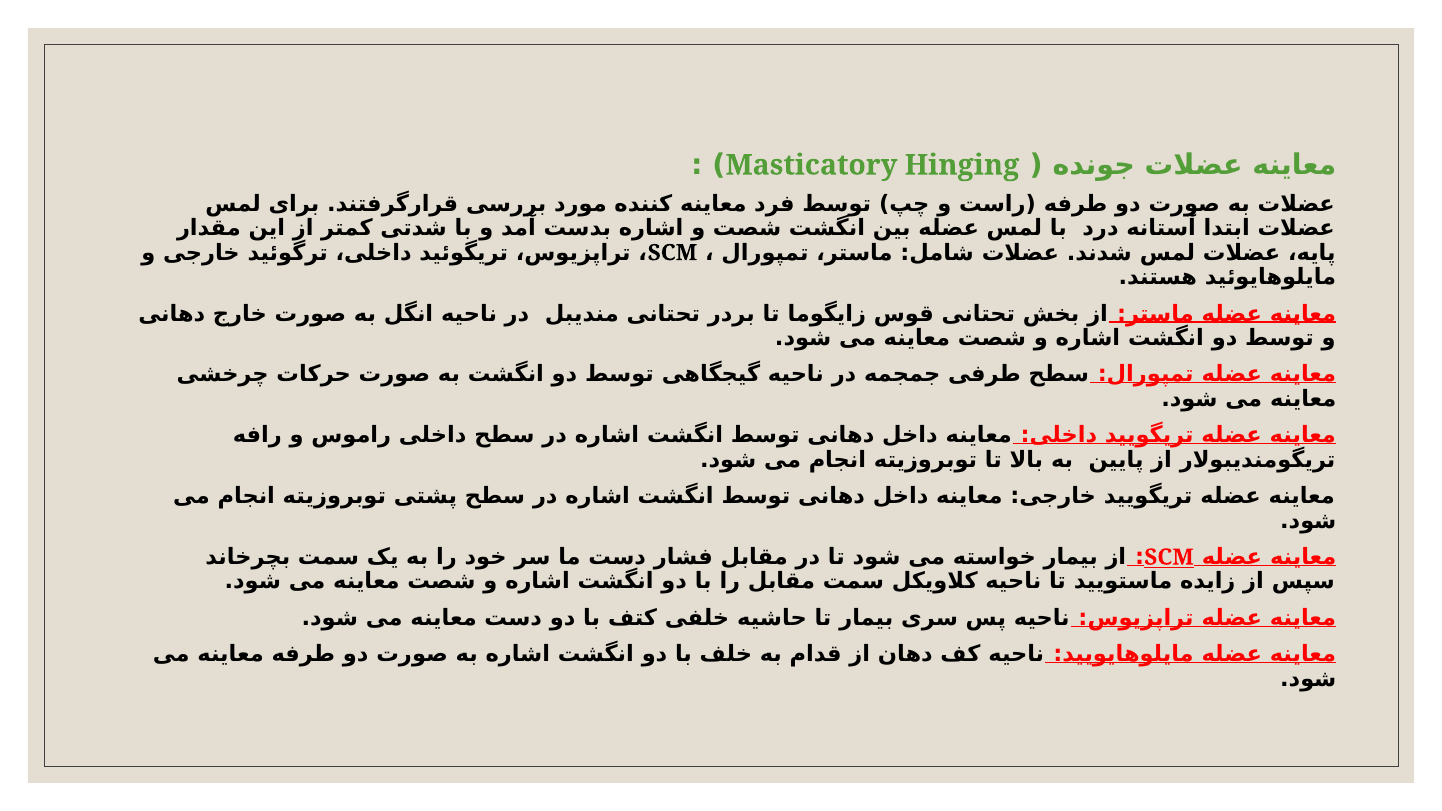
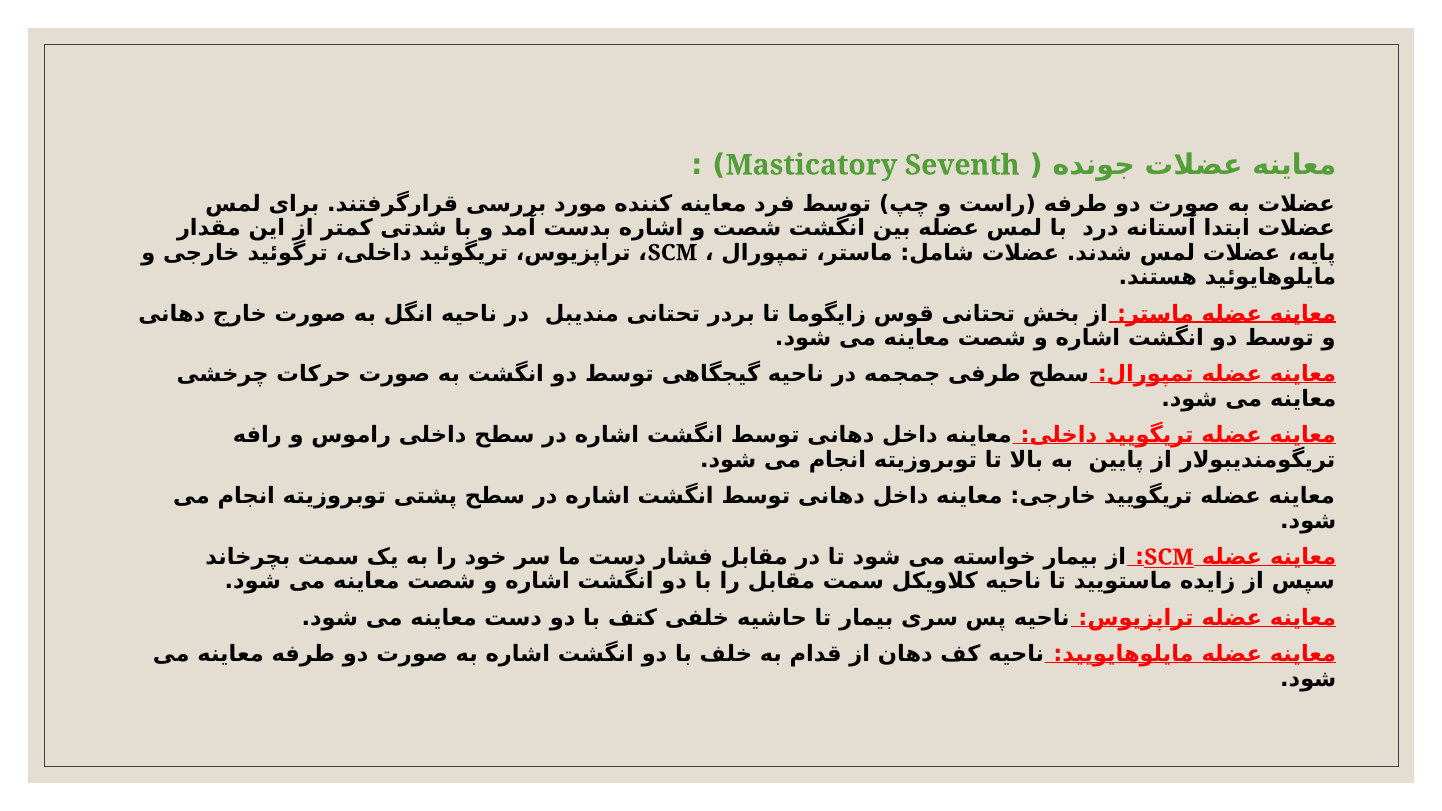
Hinging: Hinging -> Seventh (962, 165)
